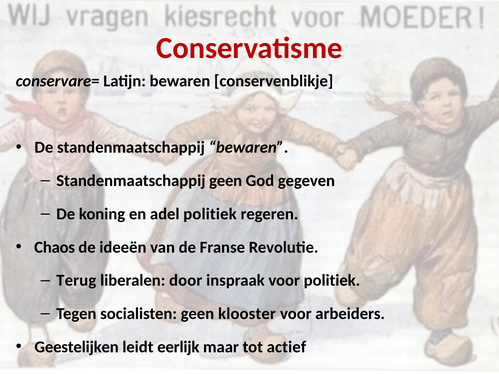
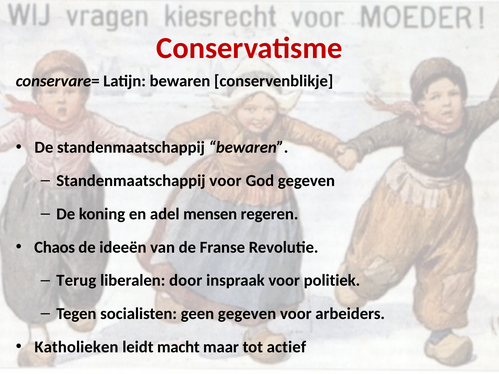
Standenmaatschappij geen: geen -> voor (225, 181)
adel politiek: politiek -> mensen (210, 214)
geen klooster: klooster -> gegeven (247, 314)
Geestelijken: Geestelijken -> Katholieken (76, 347)
eerlijk: eerlijk -> macht (178, 347)
